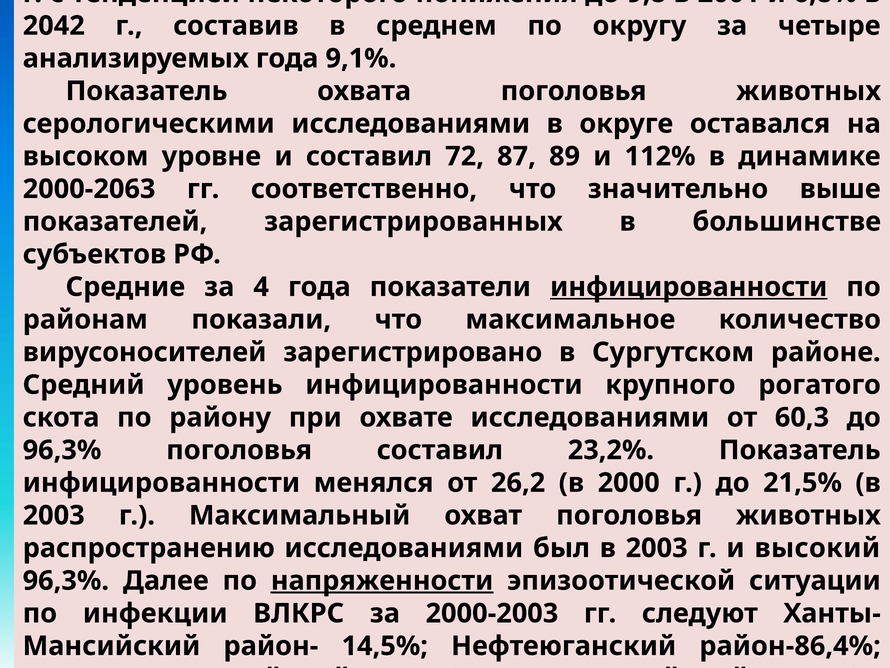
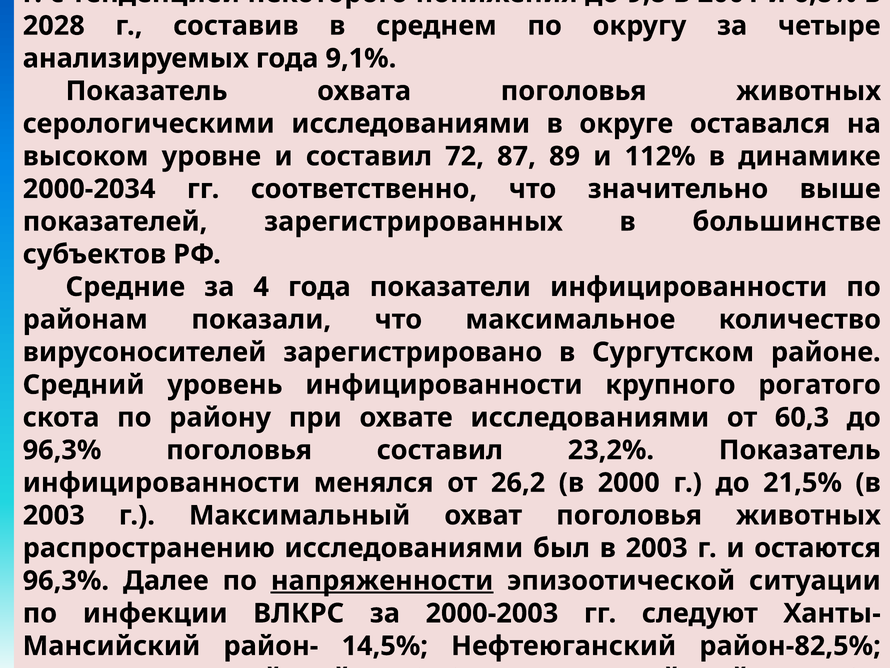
2042: 2042 -> 2028 (54, 26)
2000-2063: 2000-2063 -> 2000-2034 (89, 189)
инфицированности underline: present -> none (689, 287)
высокий: высокий -> остаются (818, 548)
район-86,4%: район-86,4% -> район-82,5% (790, 646)
